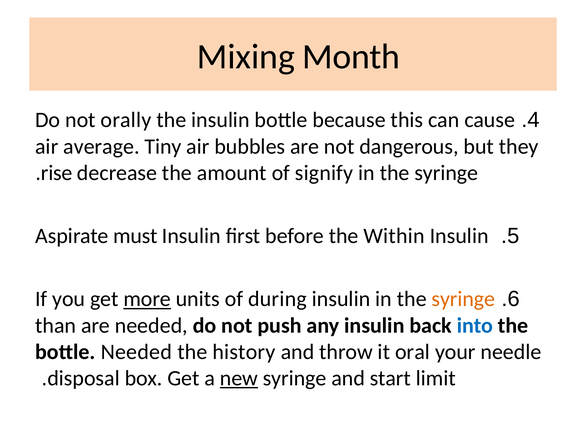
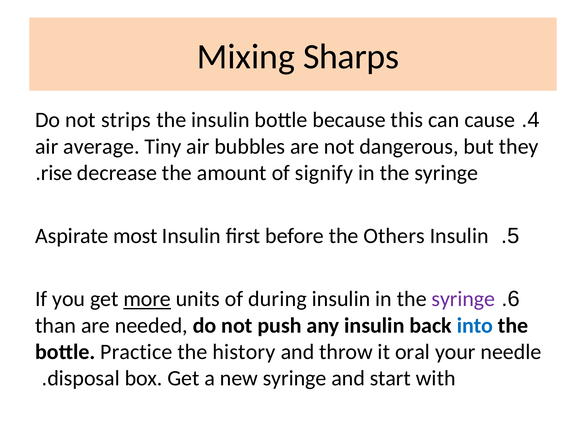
Month: Month -> Sharps (351, 57)
orally: orally -> strips (126, 120)
must: must -> most (135, 236)
Within: Within -> Others (394, 236)
syringe colour: orange -> purple (463, 299)
bottle Needed: Needed -> Practice (136, 352)
new underline: present -> none (239, 379)
limit: limit -> with (436, 379)
